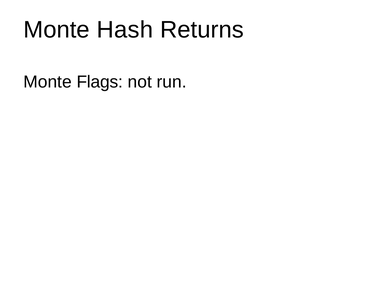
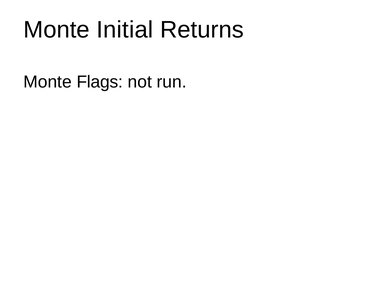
Hash: Hash -> Initial (125, 30)
